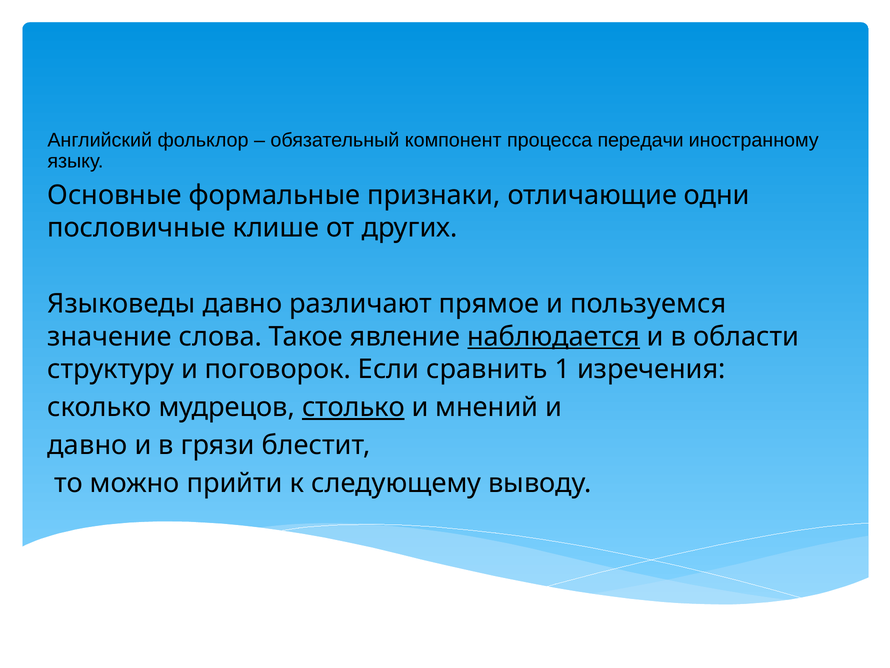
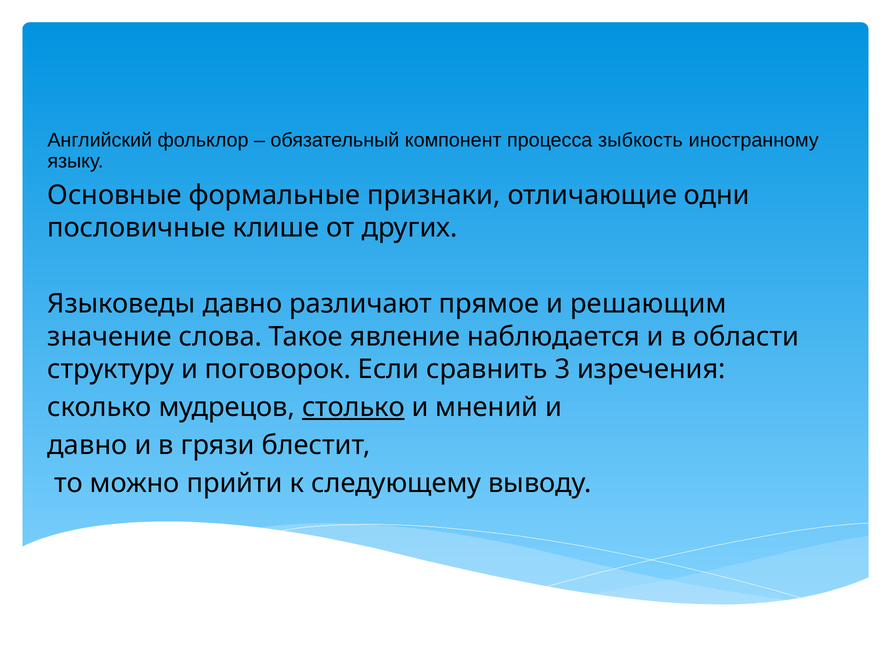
передачи: передачи -> зыбкость (640, 140)
пользуемся: пользуемся -> решающим (648, 304)
наблюдается underline: present -> none (554, 336)
1: 1 -> 3 (562, 369)
